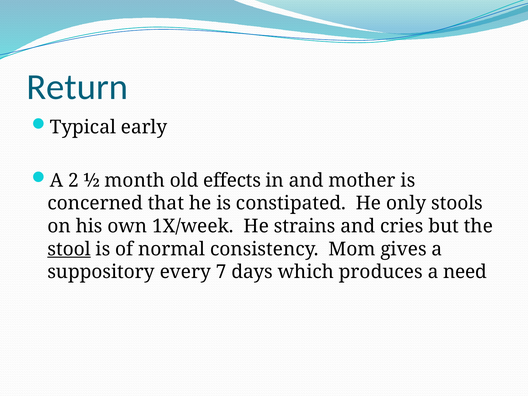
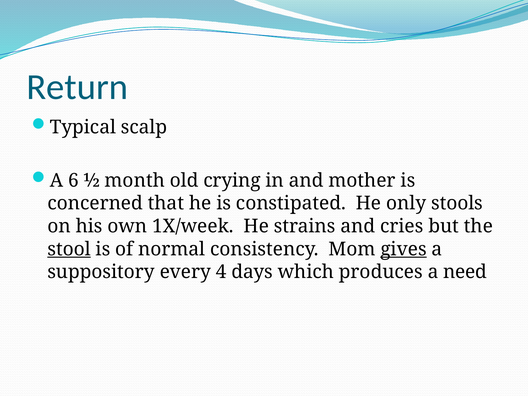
early: early -> scalp (144, 127)
2: 2 -> 6 (73, 180)
effects: effects -> crying (232, 180)
gives underline: none -> present (404, 249)
7: 7 -> 4 (221, 272)
